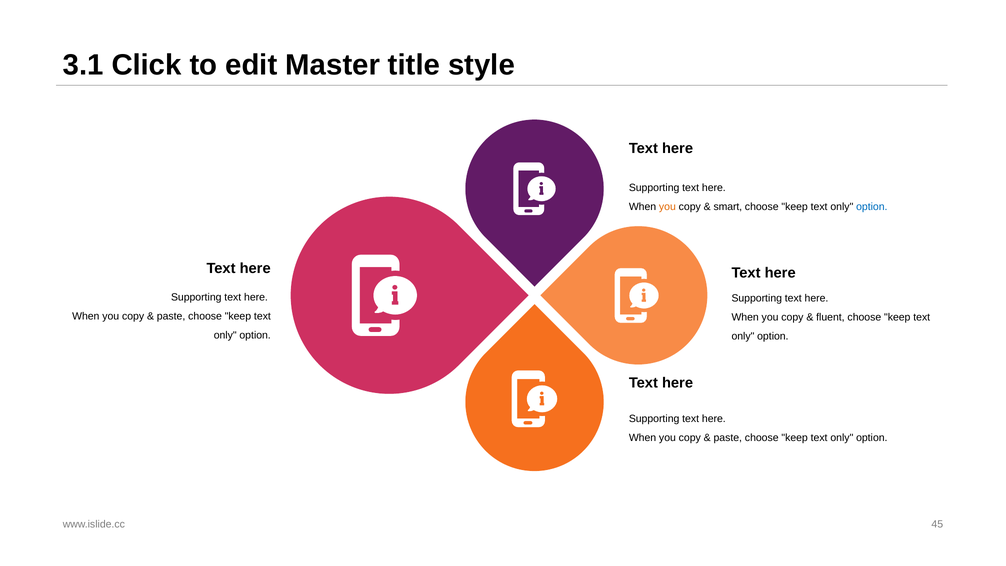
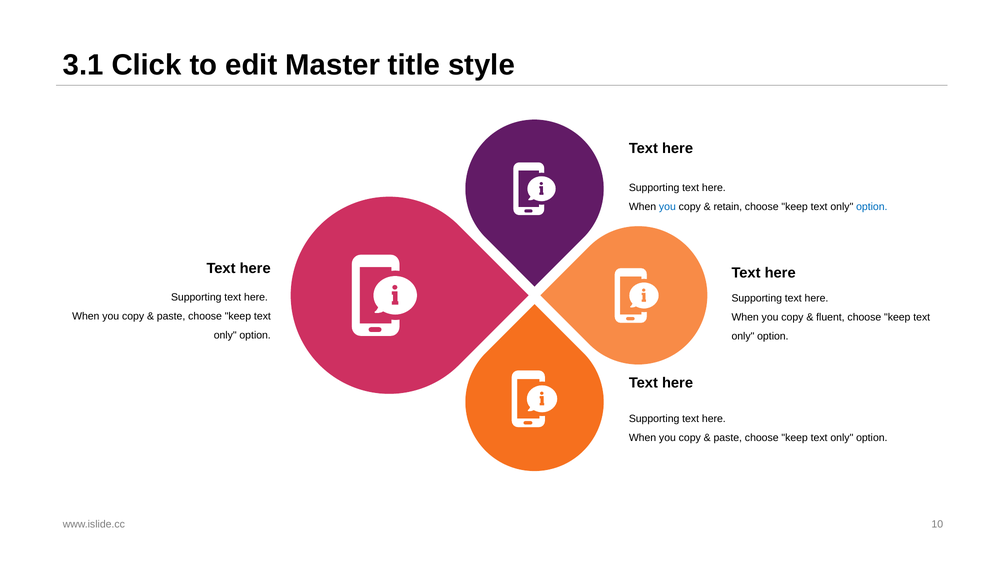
you colour: orange -> blue (667, 207)
smart: smart -> retain (728, 207)
45: 45 -> 10 (937, 524)
